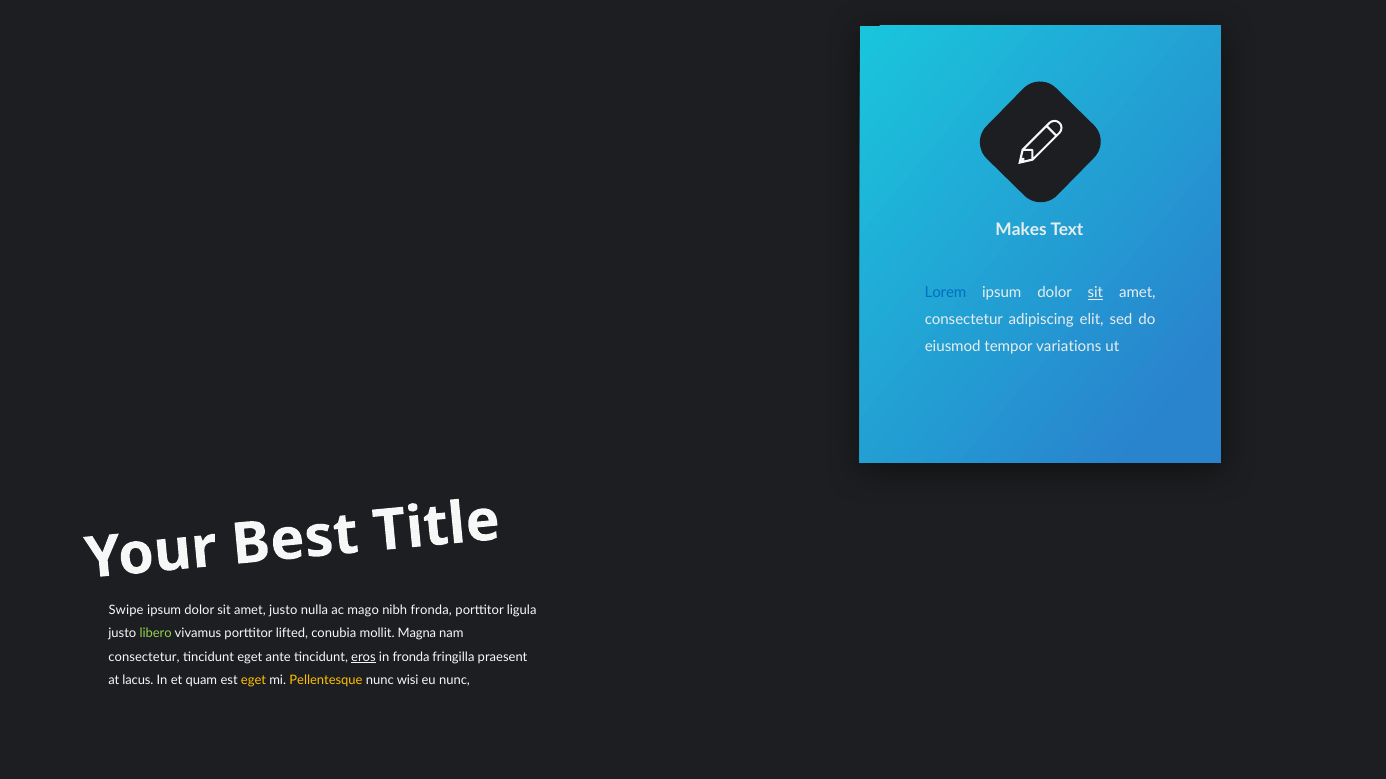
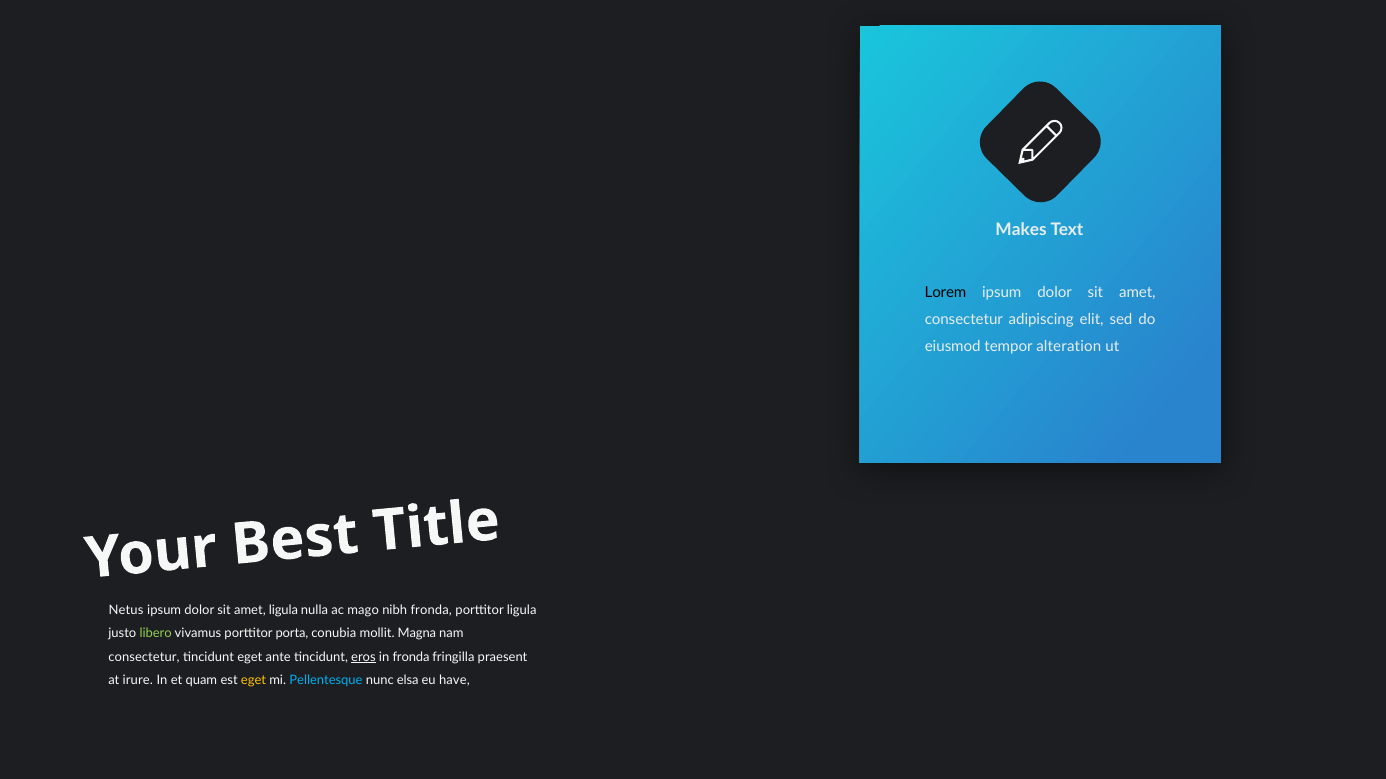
Lorem colour: blue -> black (946, 293)
sit underline: present -> none (1095, 293)
variations: variations -> alteration (1069, 347)
Swipe: Swipe -> Netus (126, 611)
amet justo: justo -> ligula (283, 611)
lifted: lifted -> porta (292, 634)
lacus: lacus -> irure (138, 681)
Pellentesque colour: yellow -> light blue (326, 681)
wisi: wisi -> elsa (408, 681)
eu nunc: nunc -> have (454, 681)
